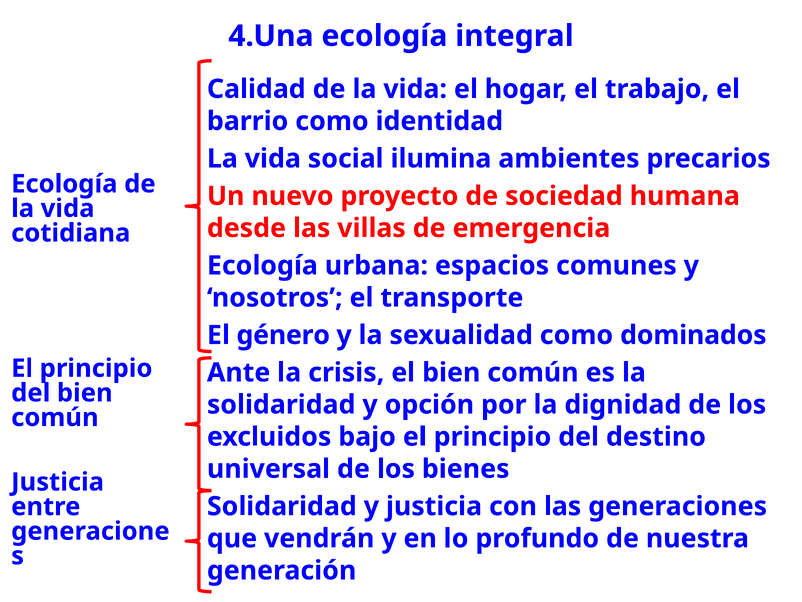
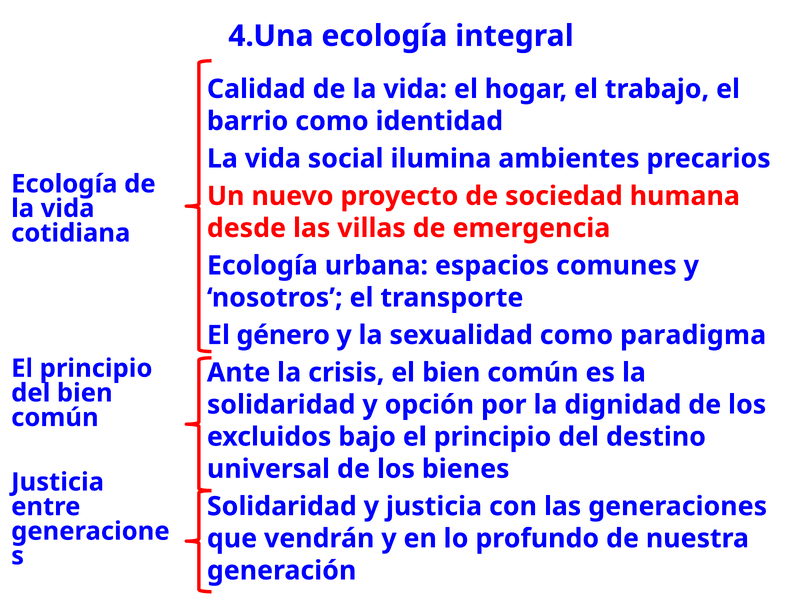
dominados: dominados -> paradigma (693, 335)
